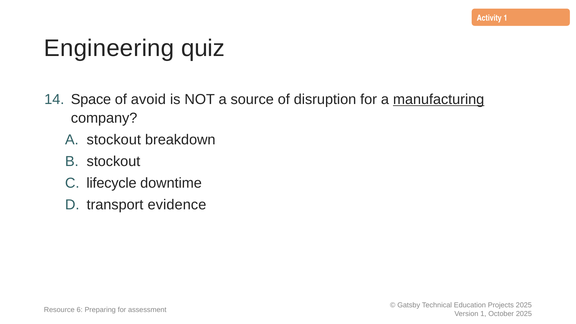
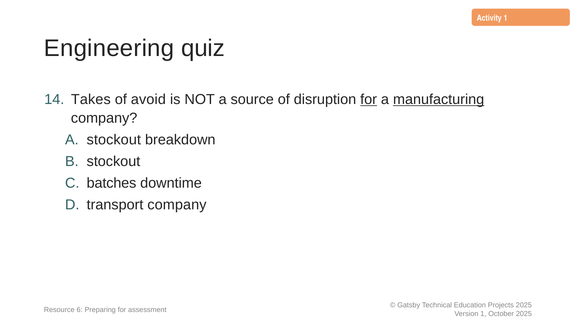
Space: Space -> Takes (91, 99)
for underline: none -> present (369, 99)
lifecycle: lifecycle -> batches (111, 183)
transport evidence: evidence -> company (177, 205)
